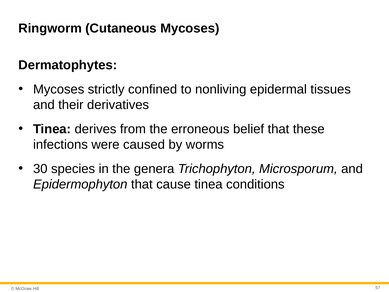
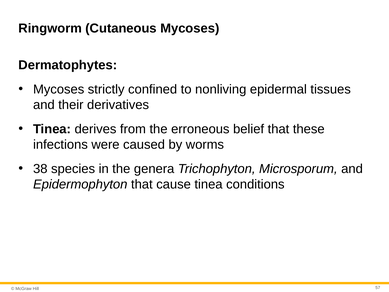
30: 30 -> 38 (40, 169)
